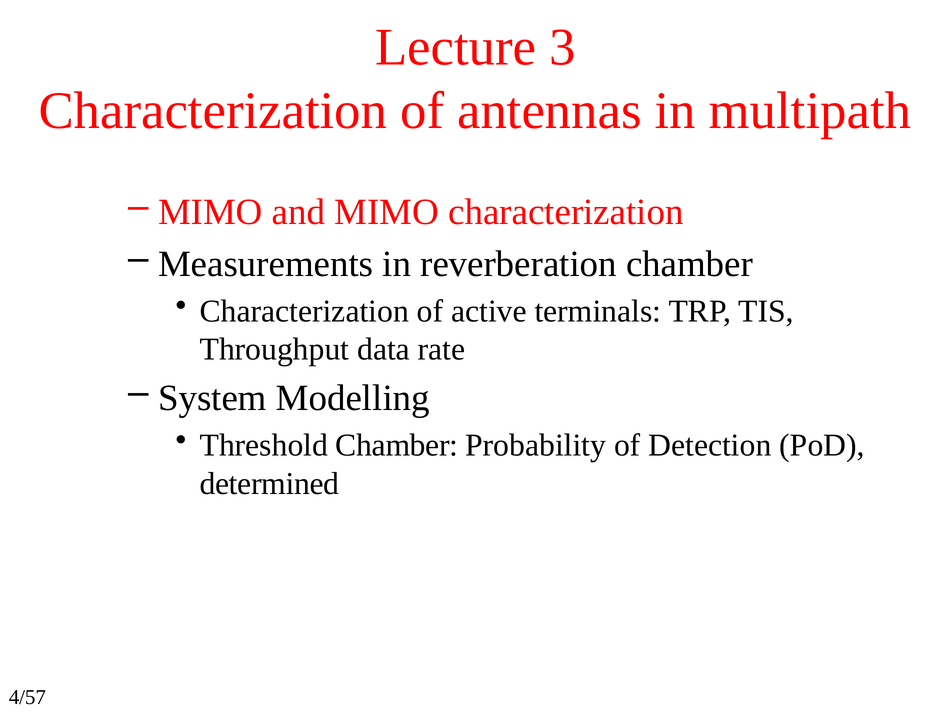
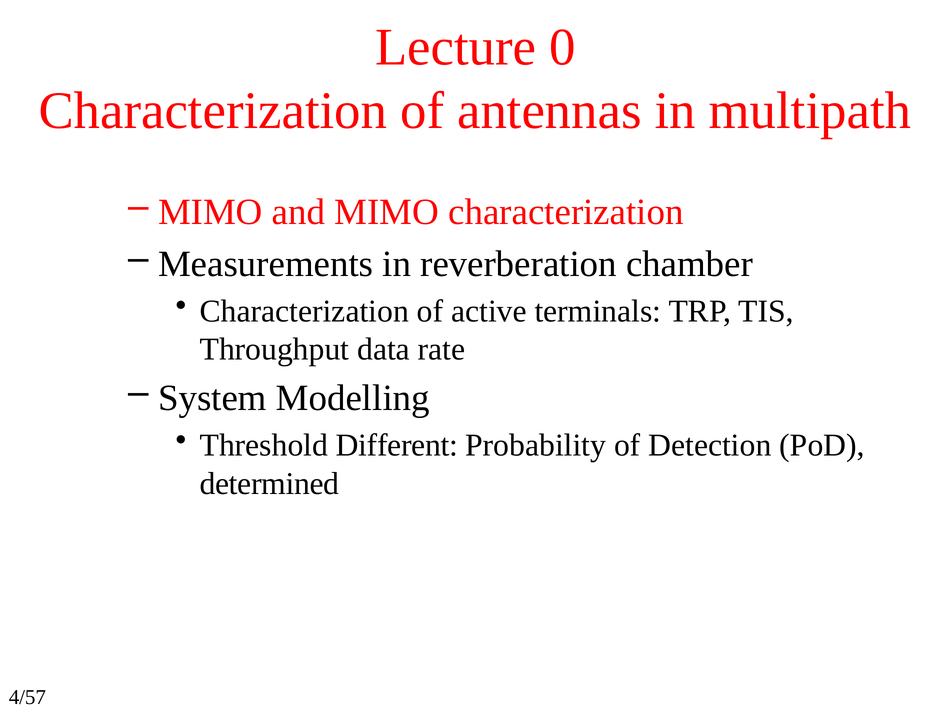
3: 3 -> 0 (562, 47)
Threshold Chamber: Chamber -> Different (397, 445)
